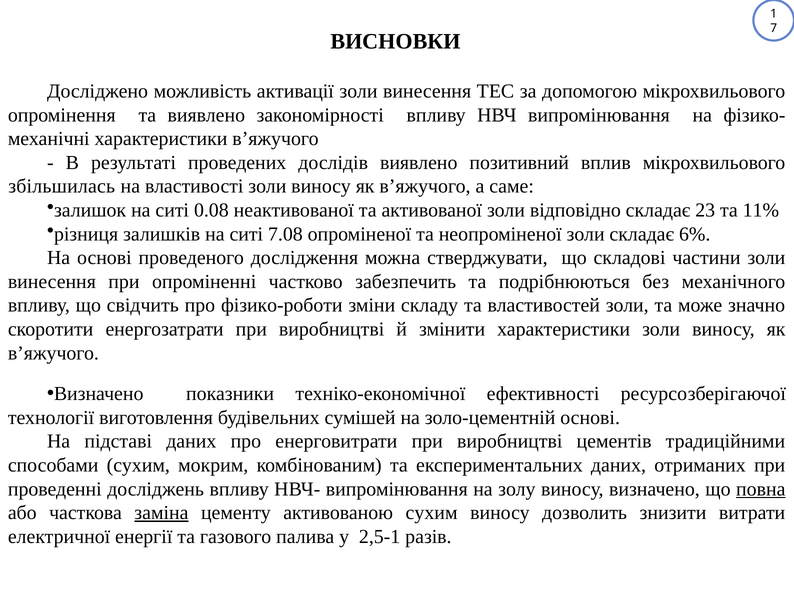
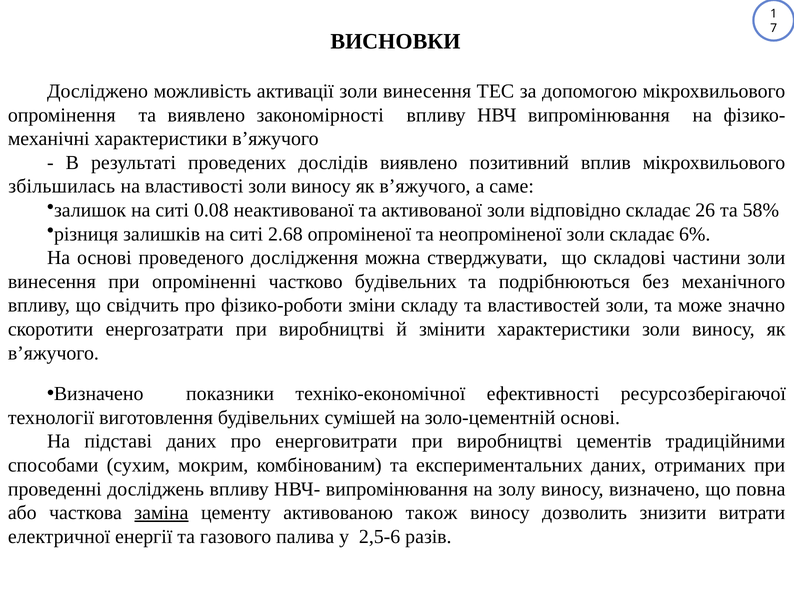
23: 23 -> 26 (705, 210)
11%: 11% -> 58% (761, 210)
7.08: 7.08 -> 2.68 (285, 234)
частково забезпечить: забезпечить -> будівельних (406, 282)
повна underline: present -> none (761, 489)
активованою сухим: сухим -> також (431, 513)
2,5-1: 2,5-1 -> 2,5-6 (380, 537)
